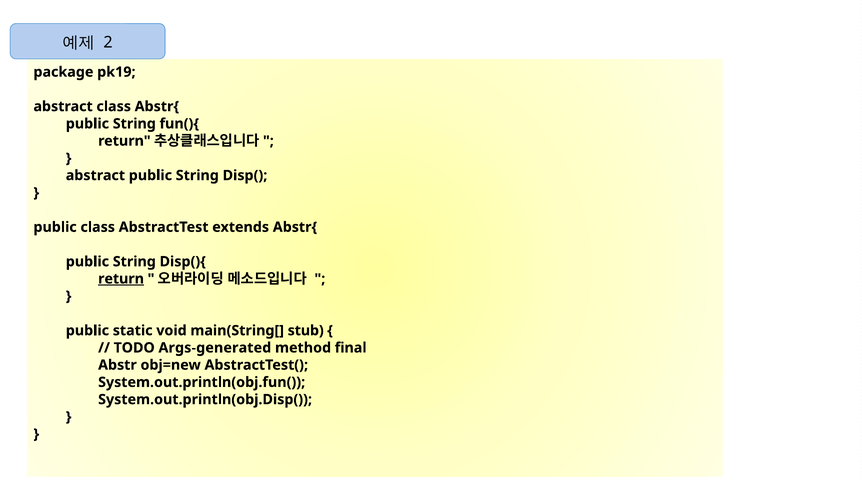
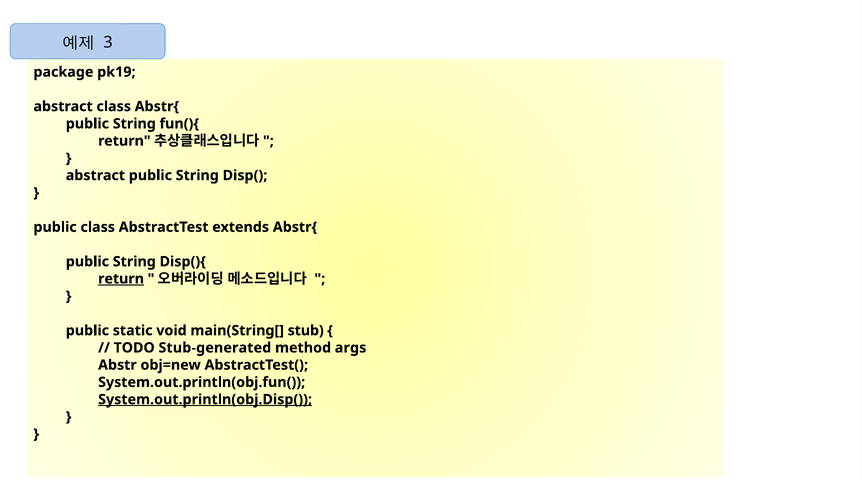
2: 2 -> 3 (108, 42)
Args-generated: Args-generated -> Stub-generated (215, 348)
final: final -> args (351, 348)
System.out.println(obj.Disp( underline: none -> present (205, 399)
